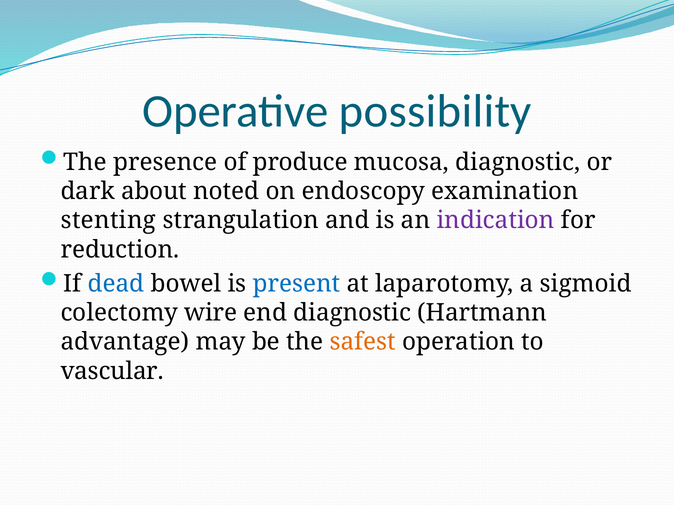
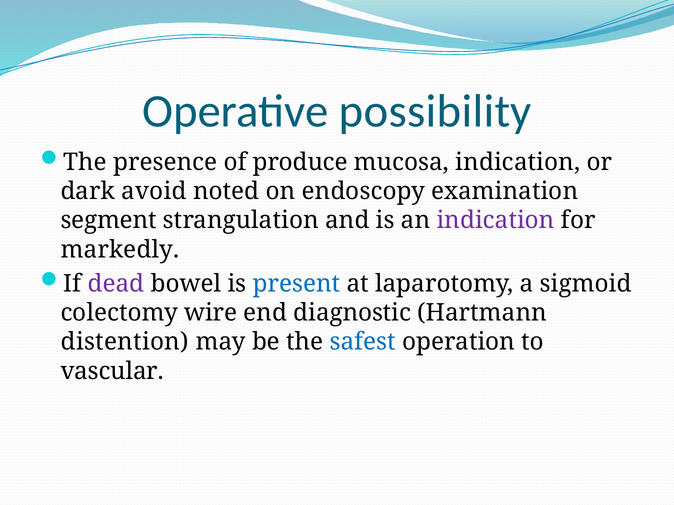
mucosa diagnostic: diagnostic -> indication (518, 162)
about: about -> avoid (154, 191)
stenting: stenting -> segment (109, 221)
reduction: reduction -> markedly (120, 250)
dead colour: blue -> purple (116, 284)
advantage: advantage -> distention (125, 342)
safest colour: orange -> blue (363, 342)
